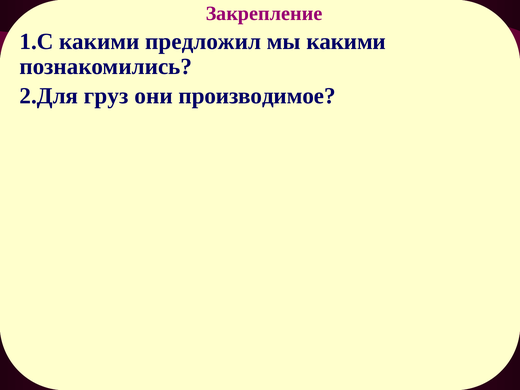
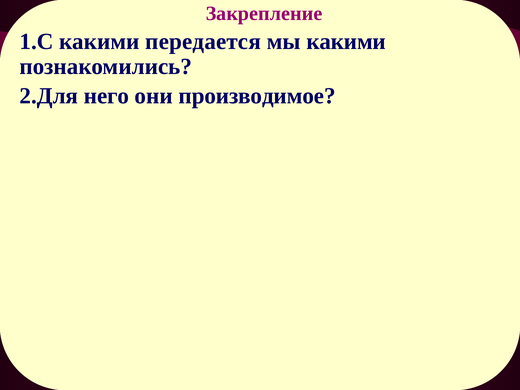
предложил: предложил -> передается (203, 41)
груз: груз -> него (106, 96)
